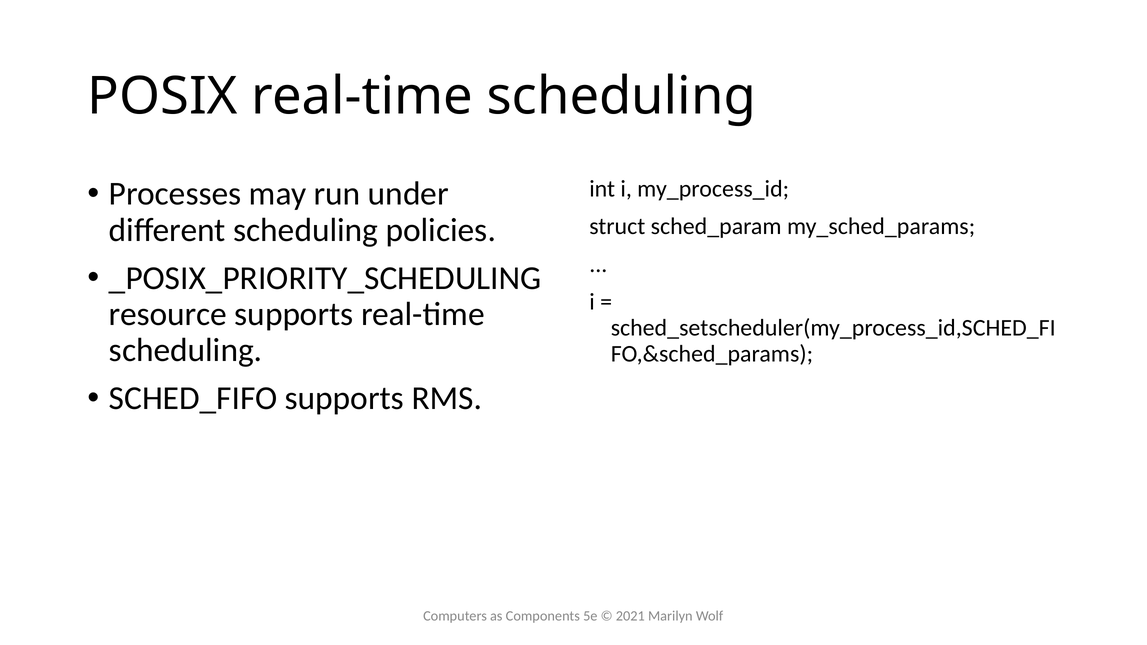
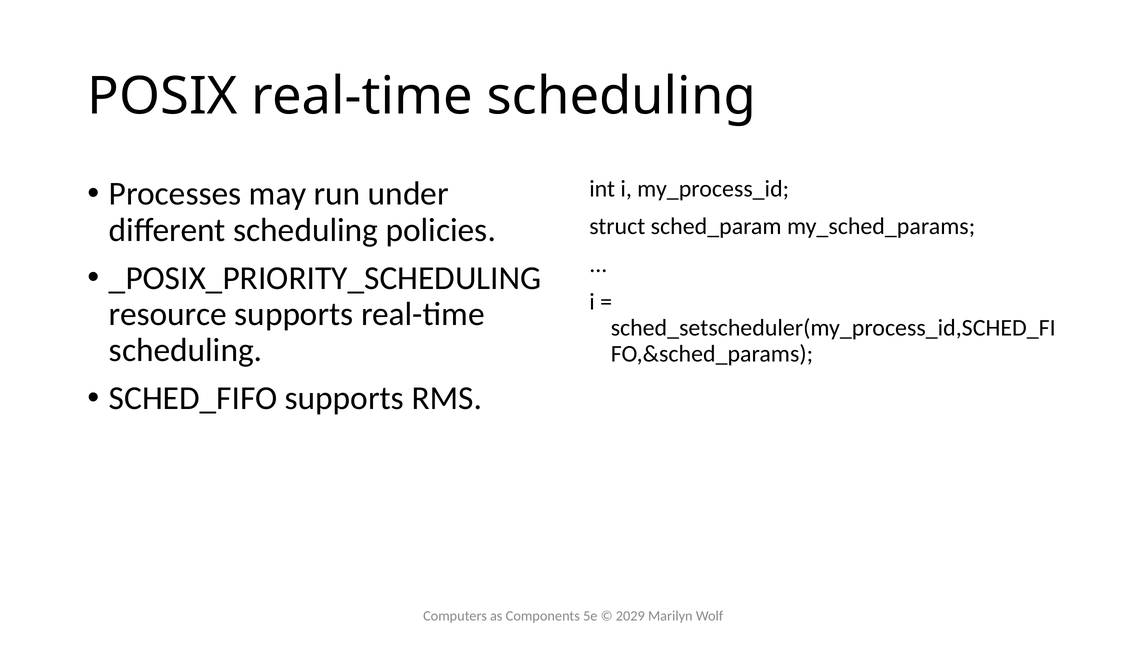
2021: 2021 -> 2029 (630, 616)
